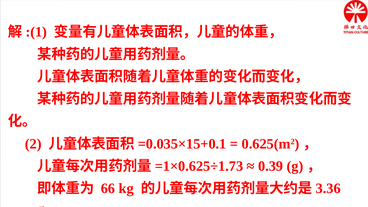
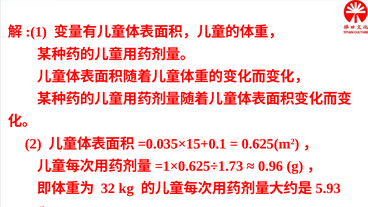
0.39: 0.39 -> 0.96 (271, 166)
66: 66 -> 32 (108, 188)
3.36: 3.36 -> 5.93 (328, 188)
